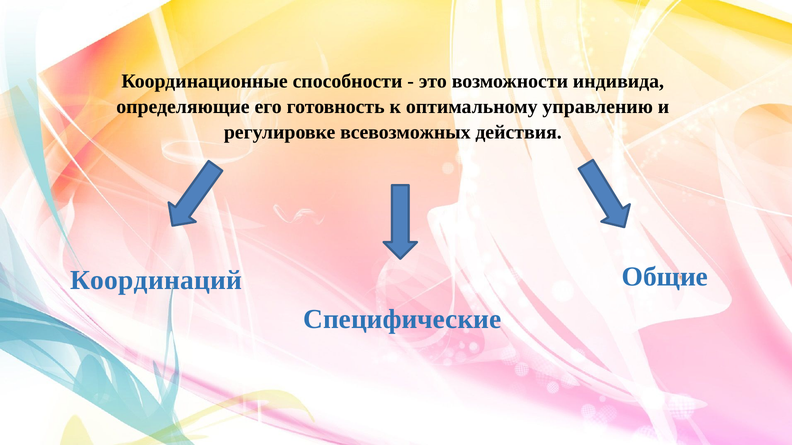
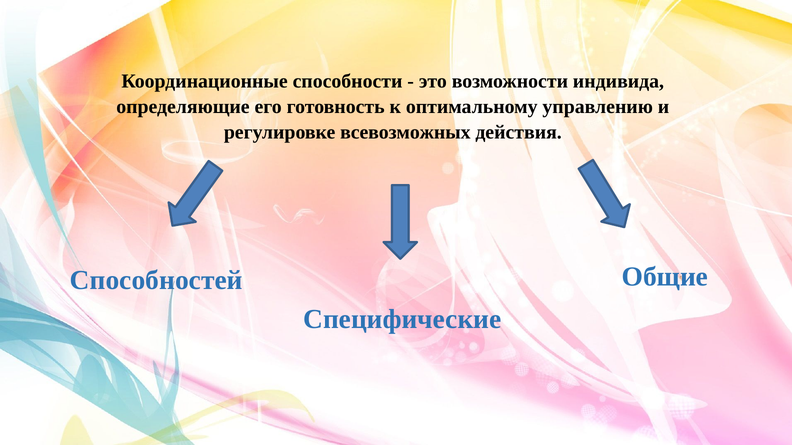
Координаций: Координаций -> Способностей (156, 280)
